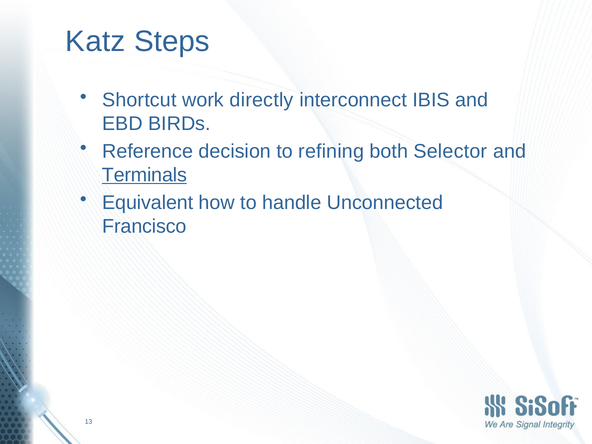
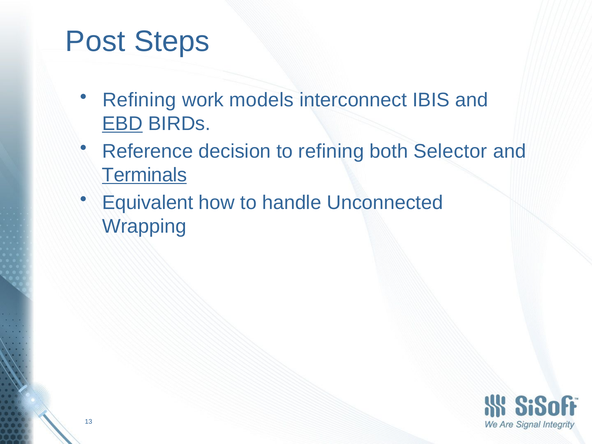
Katz: Katz -> Post (95, 42)
Shortcut: Shortcut -> Refining (139, 100)
directly: directly -> models (262, 100)
EBD underline: none -> present (122, 124)
Francisco: Francisco -> Wrapping (144, 226)
